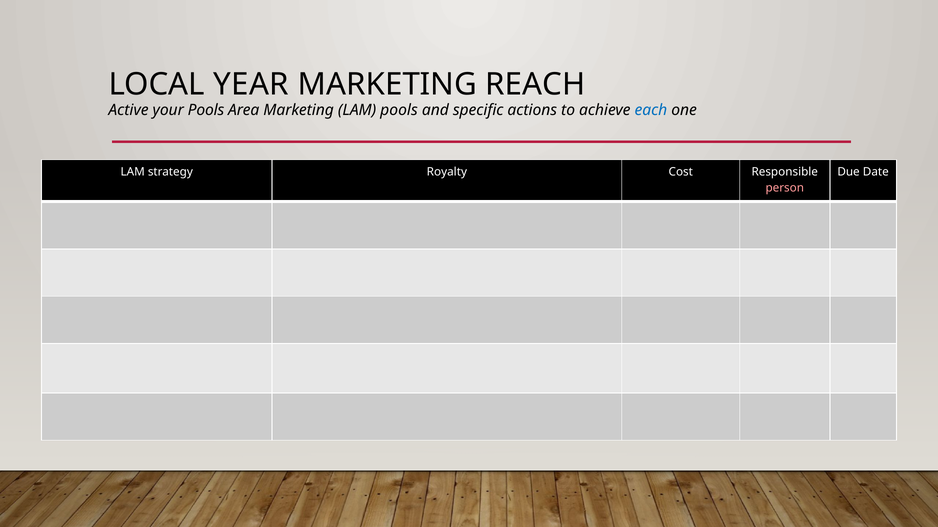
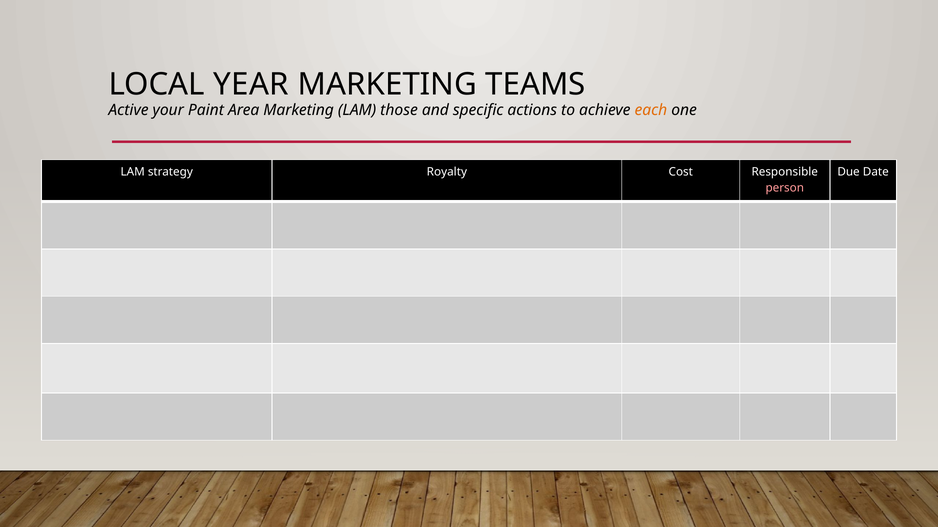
REACH: REACH -> TEAMS (535, 85)
your Pools: Pools -> Paint (206, 110)
LAM pools: pools -> those (399, 110)
each colour: blue -> orange (651, 110)
